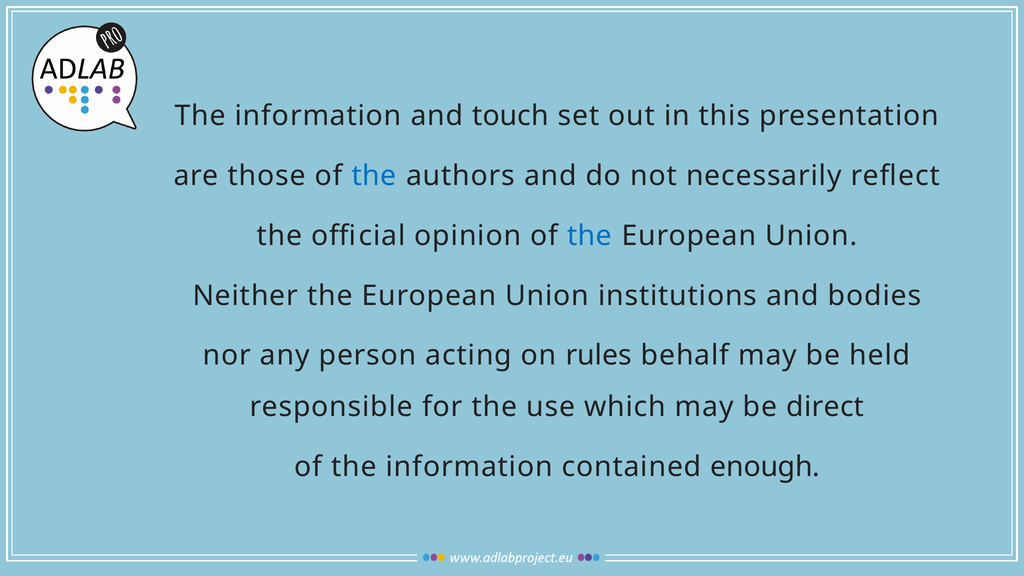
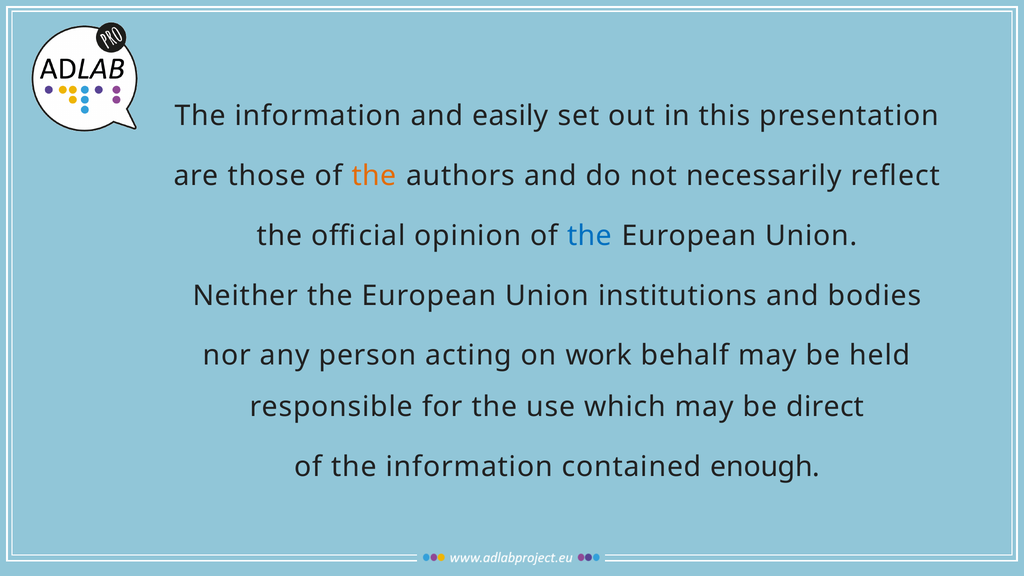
touch: touch -> easily (510, 116)
the colour: blue -> orange (374, 176)
rules: rules -> work (599, 356)
